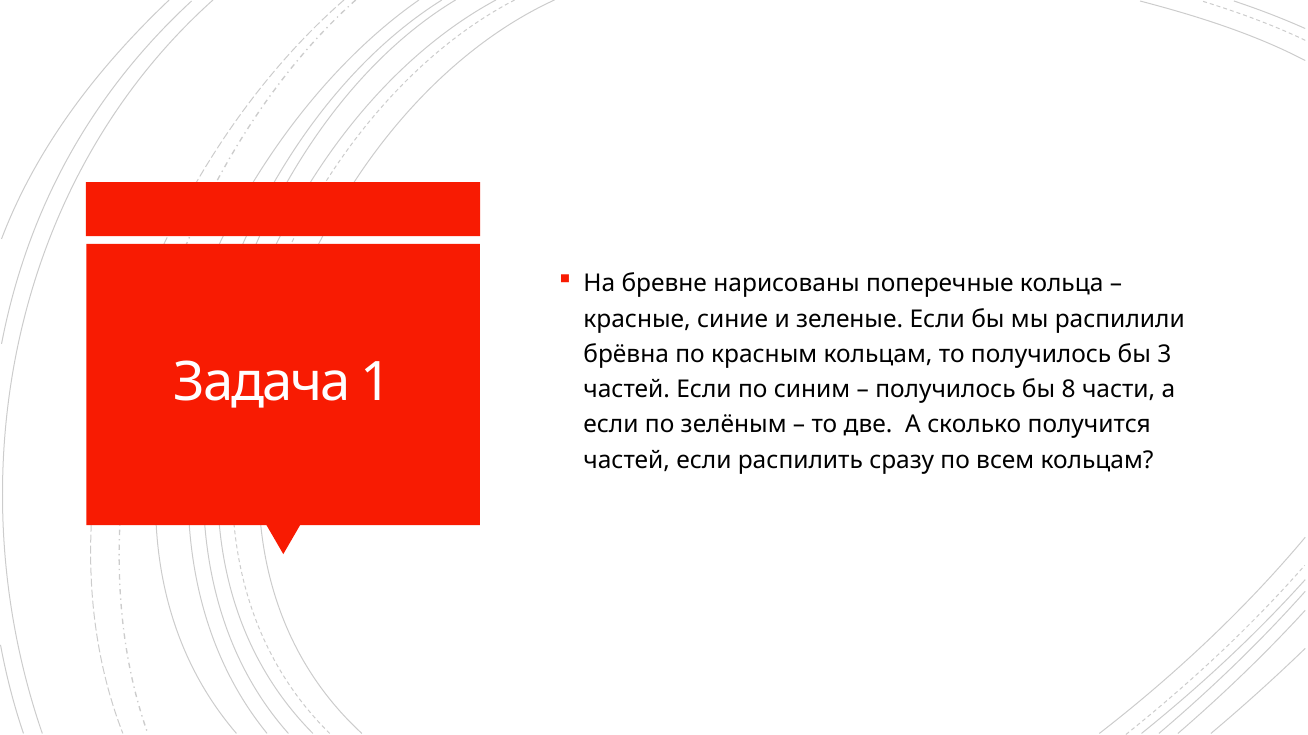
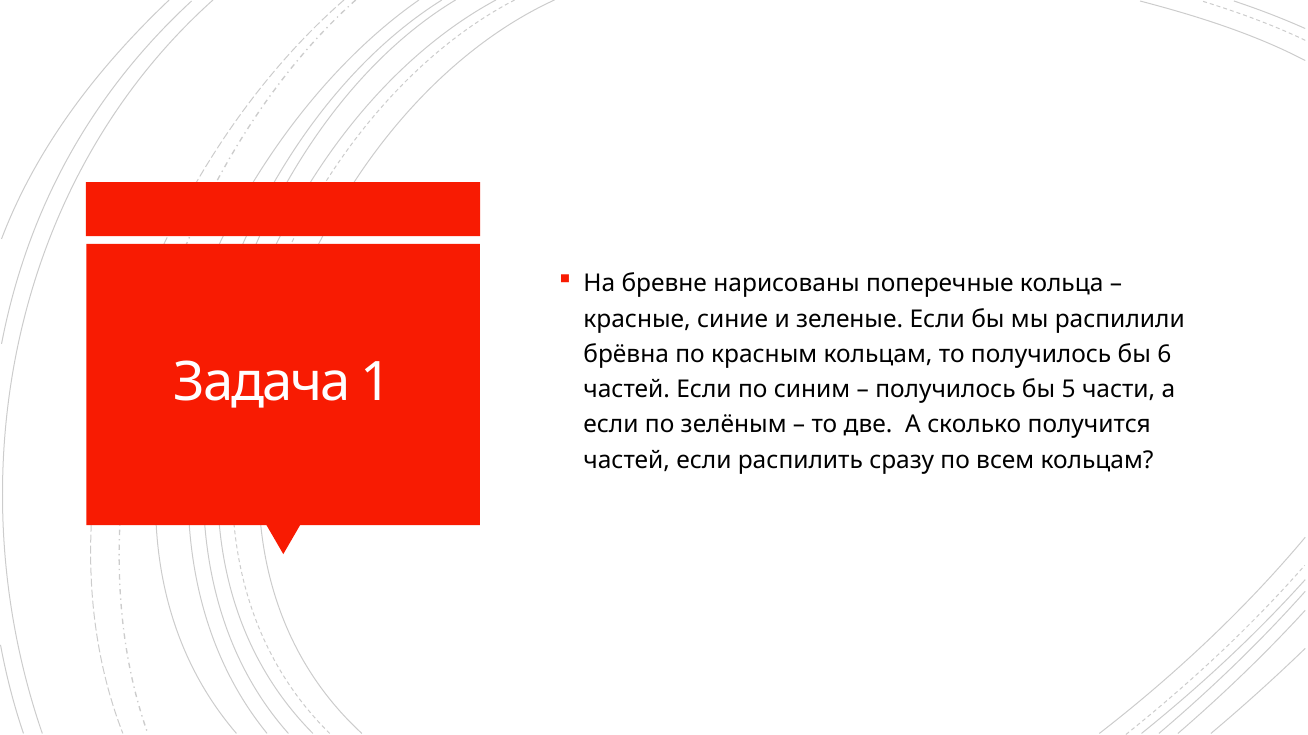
3: 3 -> 6 (1164, 355)
8: 8 -> 5 (1069, 390)
